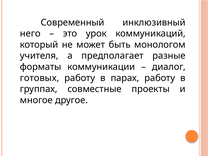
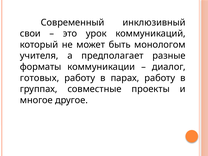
него: него -> свои (30, 34)
